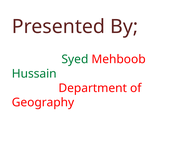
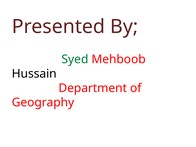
Hussain colour: green -> black (34, 74)
